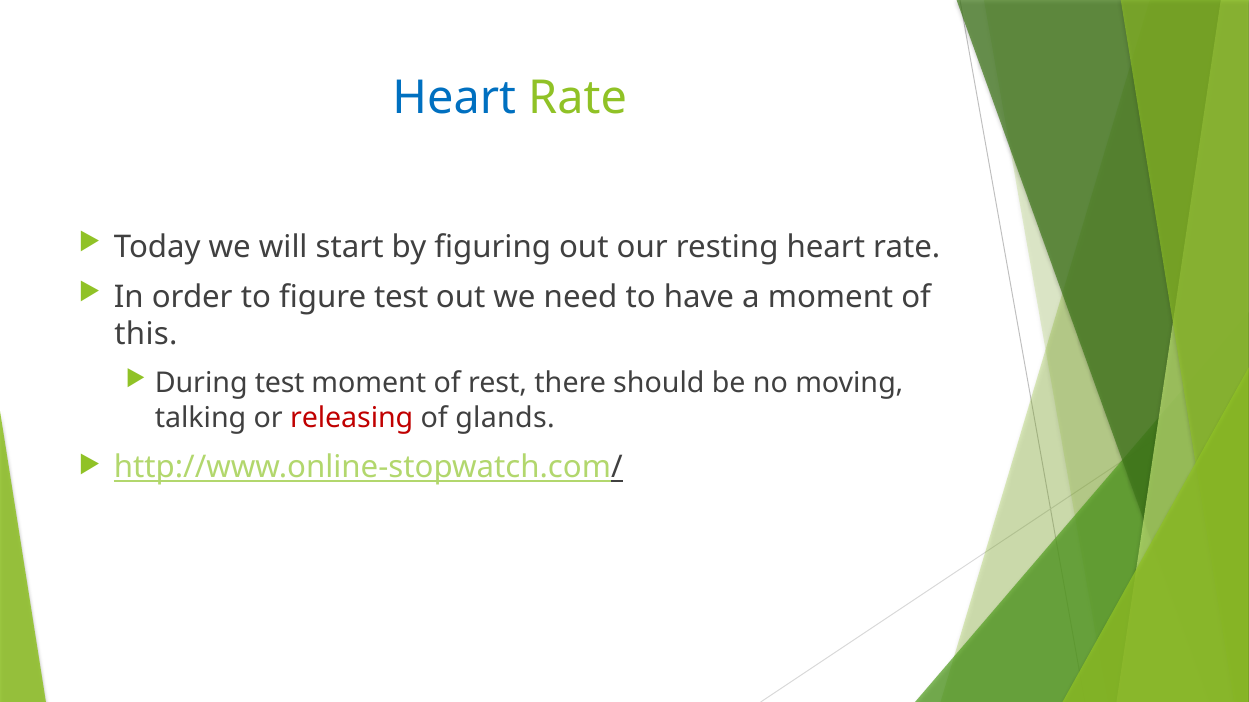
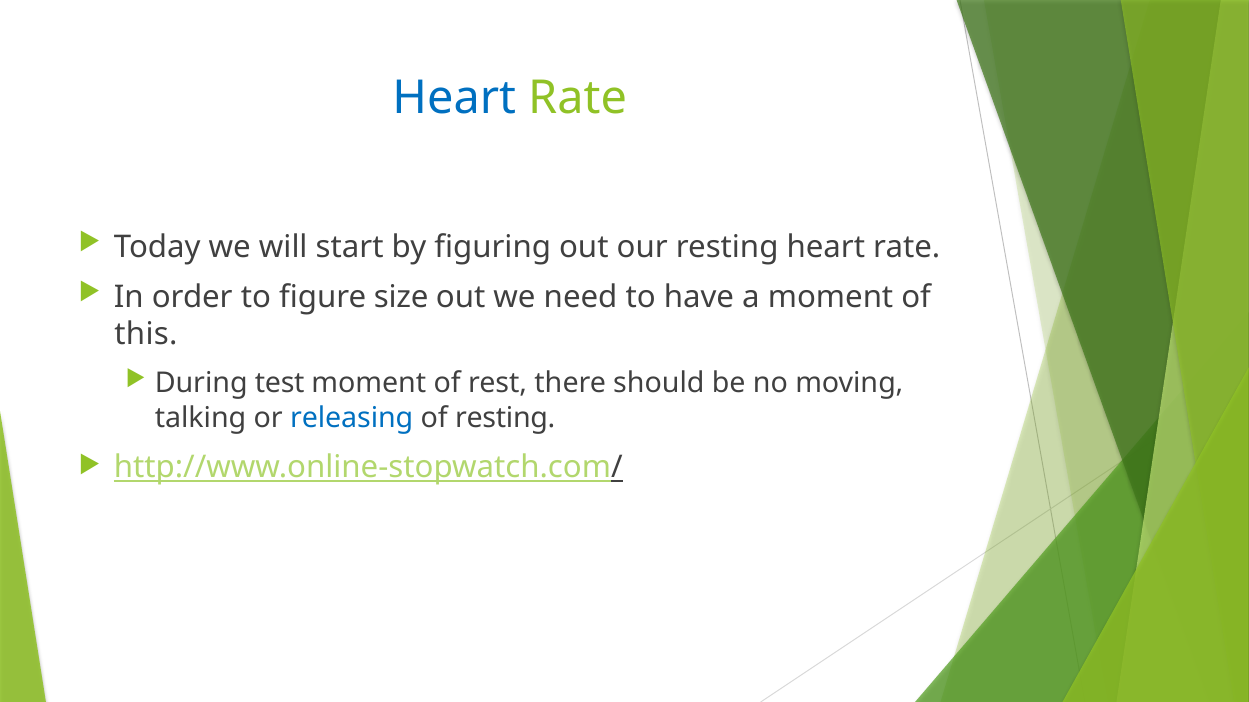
figure test: test -> size (401, 297)
releasing colour: red -> blue (352, 418)
of glands: glands -> resting (505, 418)
